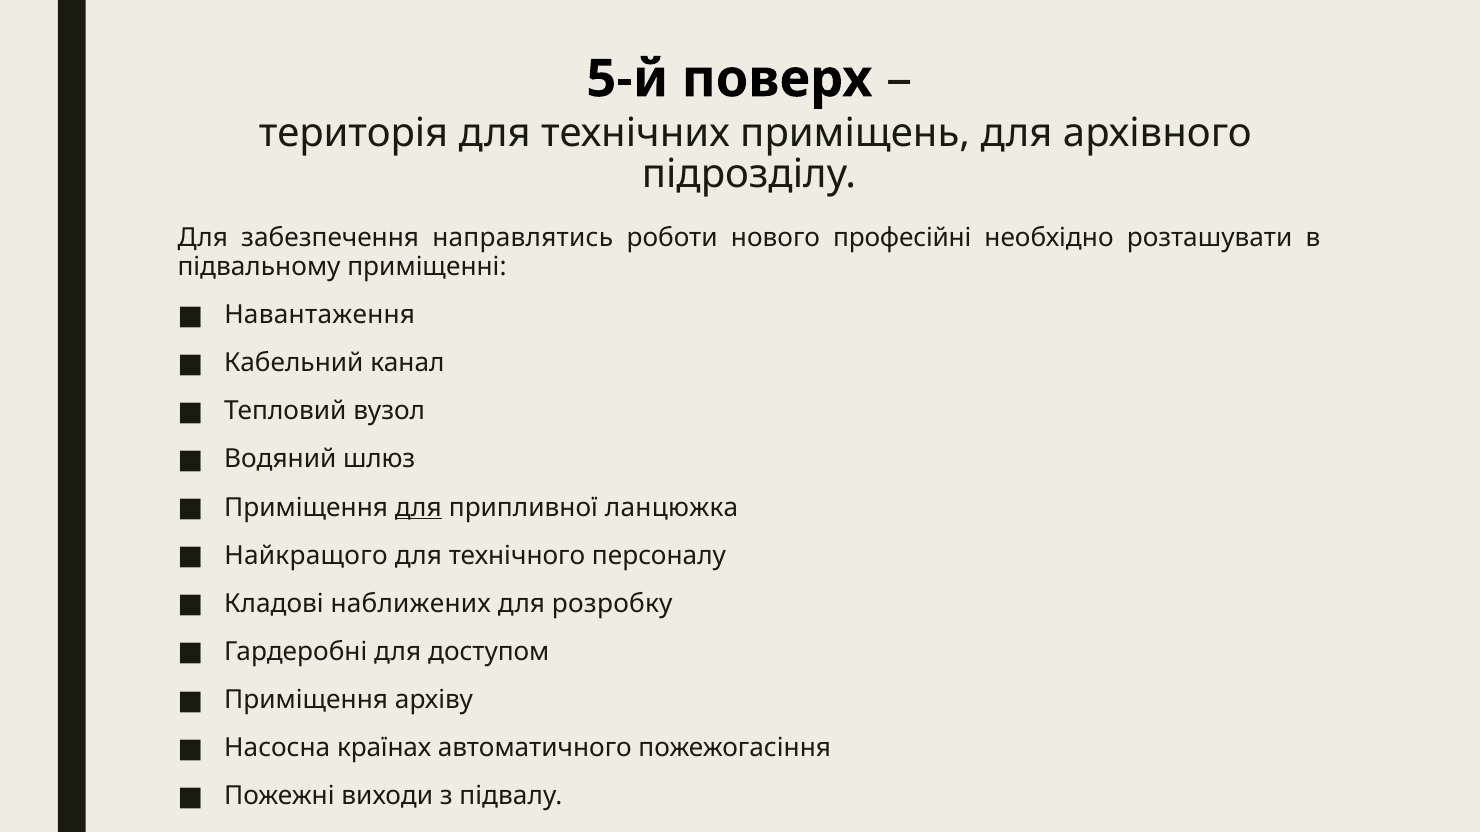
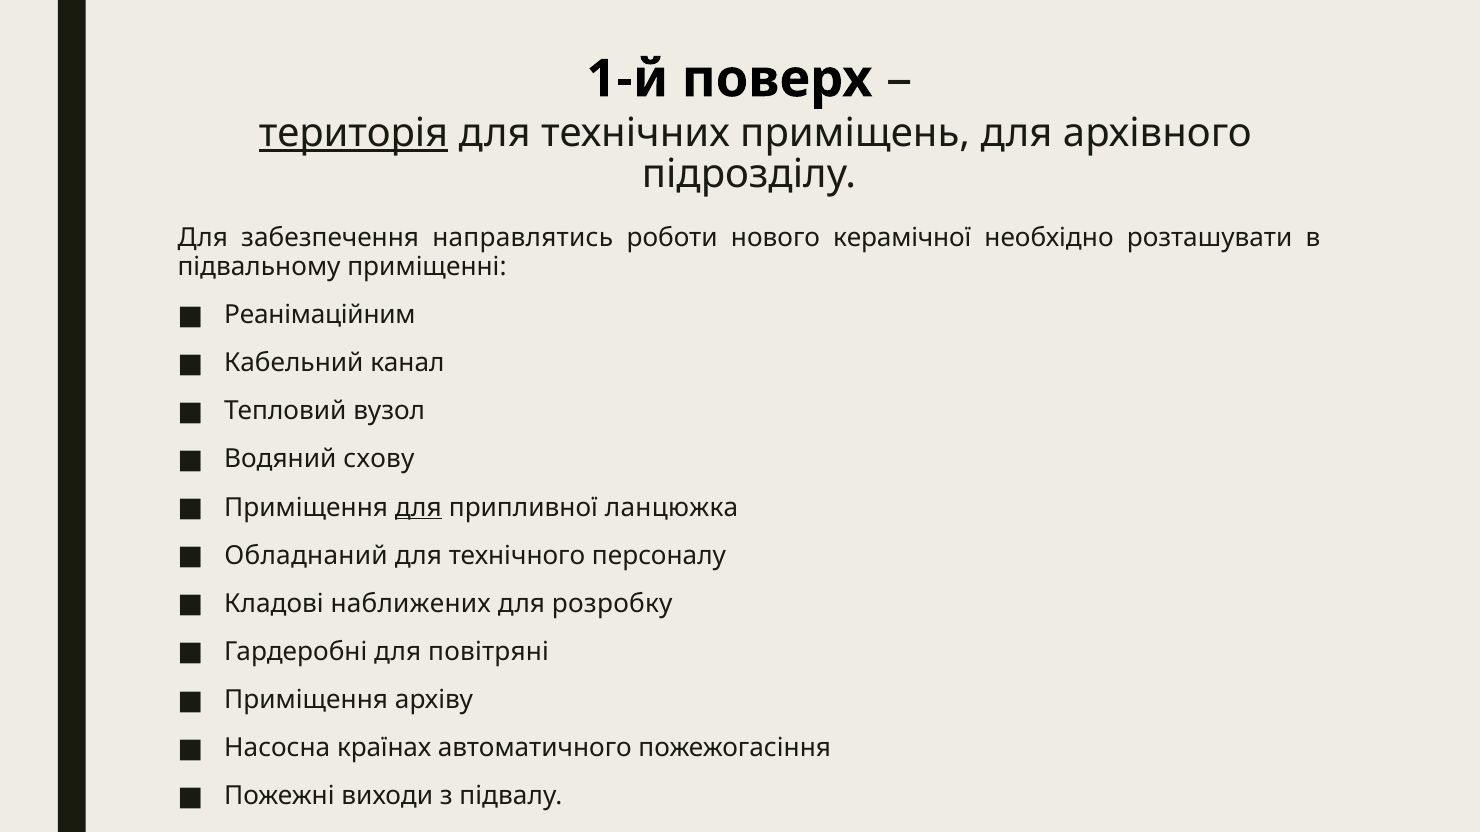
5-й: 5-й -> 1-й (627, 79)
територія underline: none -> present (354, 133)
професійні: професійні -> керамічної (902, 238)
Навантаження: Навантаження -> Реанімаційним (320, 315)
шлюз: шлюз -> схову (379, 460)
Найкращого: Найкращого -> Обладнаний (306, 556)
доступом: доступом -> повітряні (489, 652)
